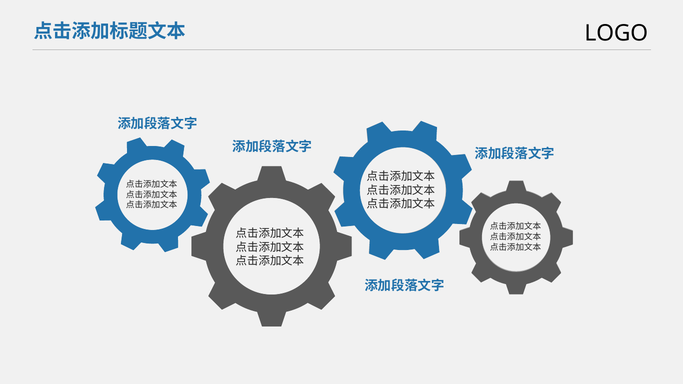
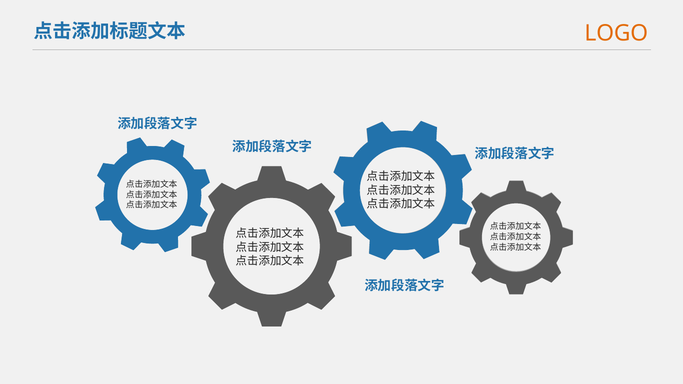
LOGO colour: black -> orange (616, 33)
